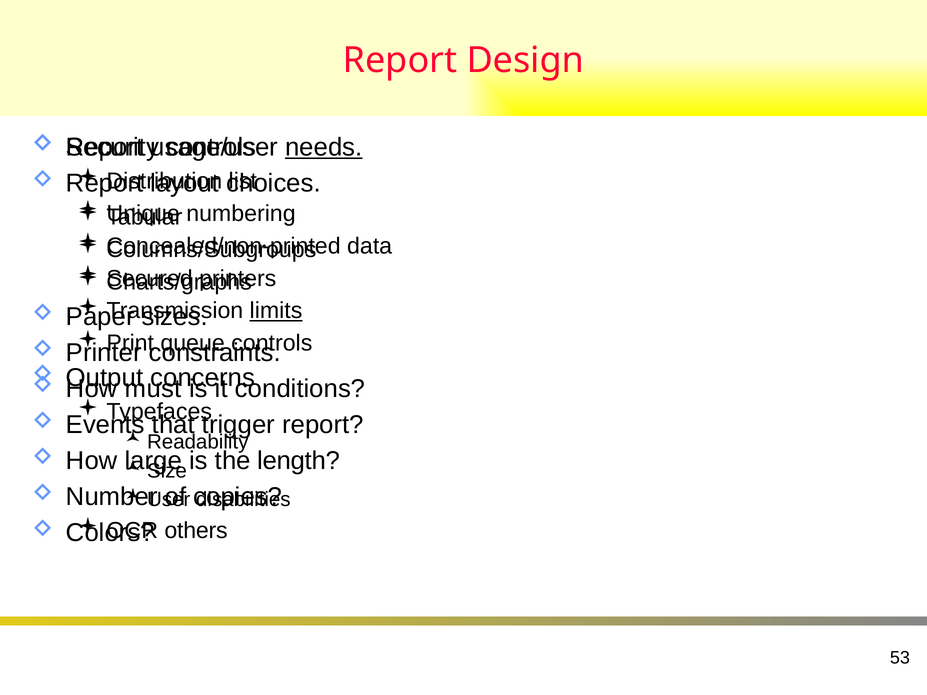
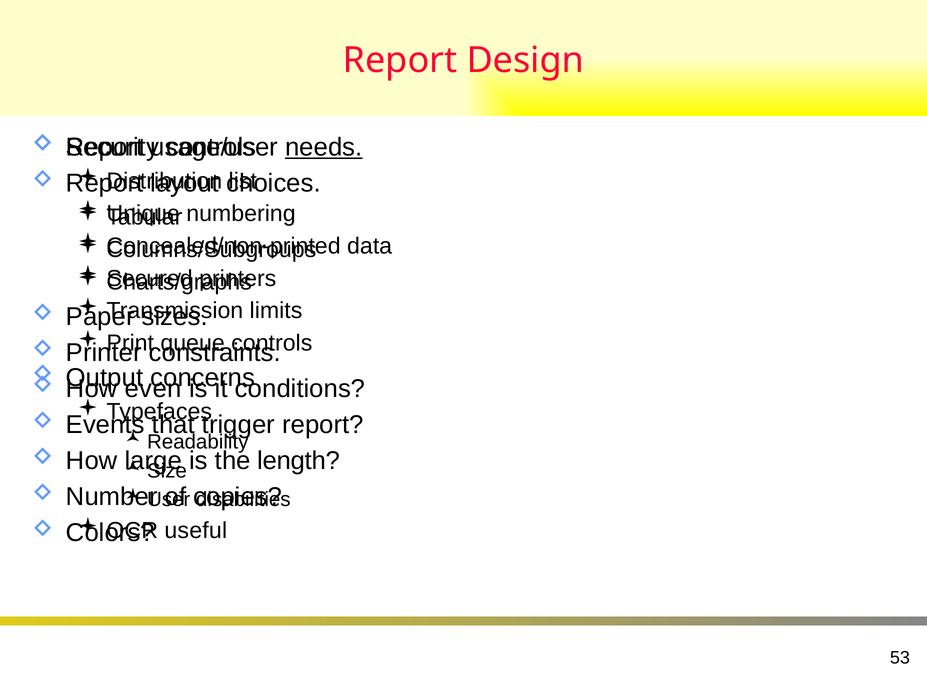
limits underline: present -> none (276, 311)
must: must -> even (153, 389)
others: others -> useful (196, 531)
